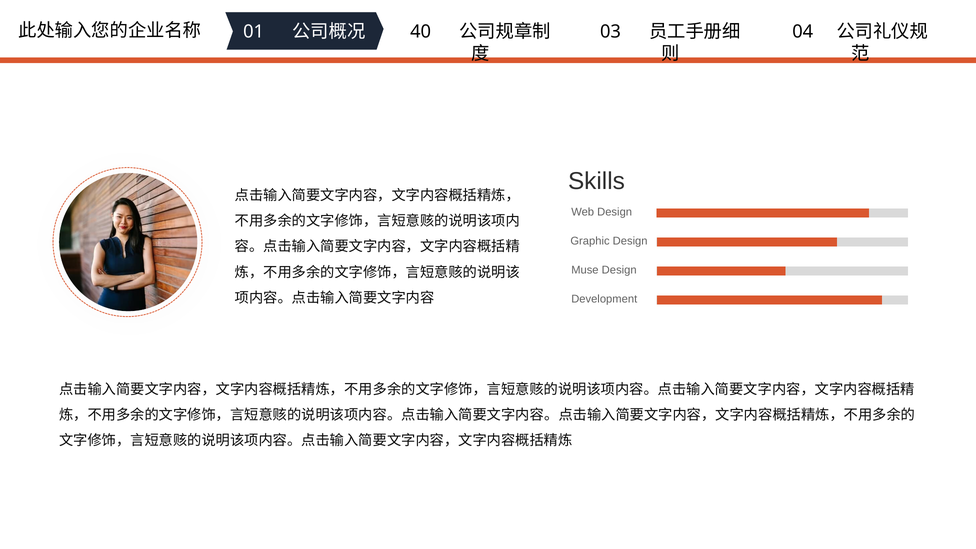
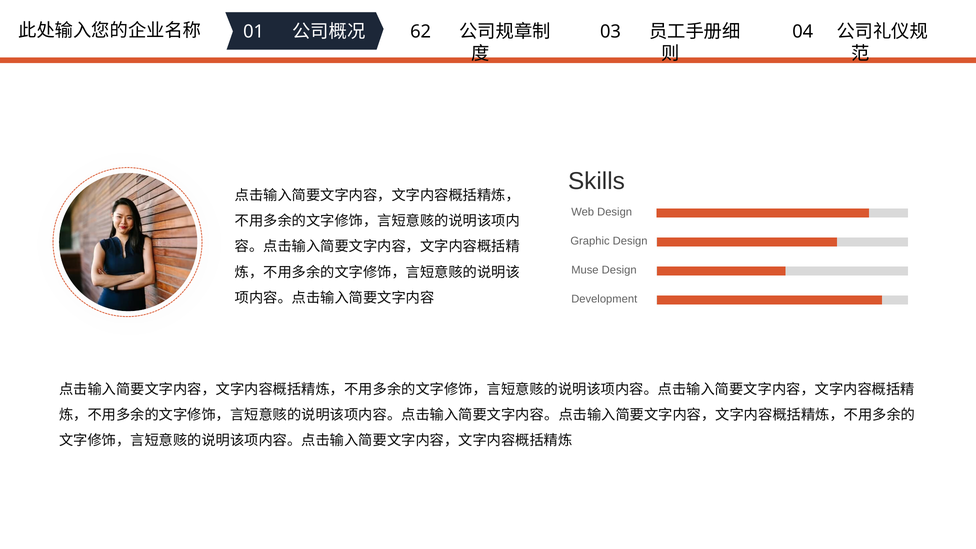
40: 40 -> 62 (421, 32)
